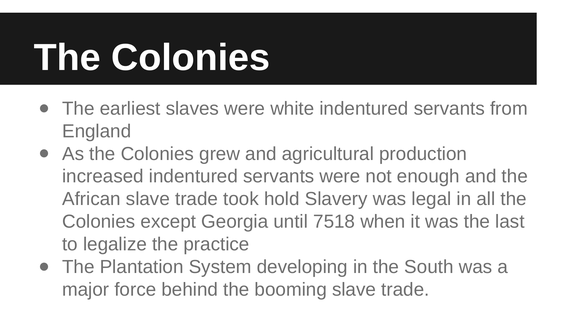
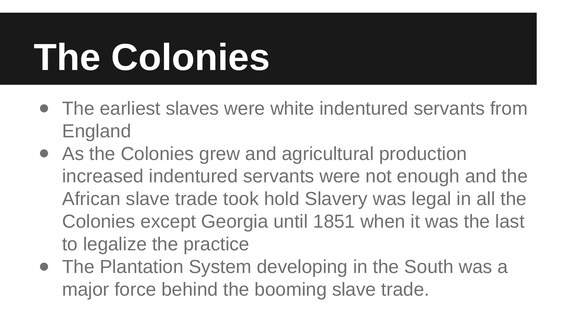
7518: 7518 -> 1851 (334, 222)
